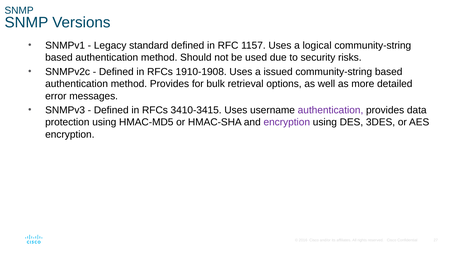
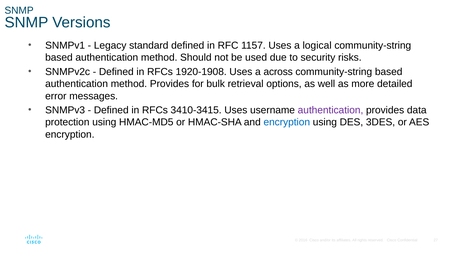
1910-1908: 1910-1908 -> 1920-1908 (201, 72)
issued: issued -> across (278, 72)
encryption colour: purple -> blue (287, 122)
